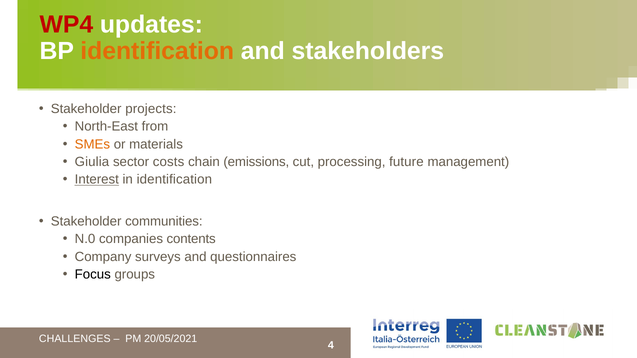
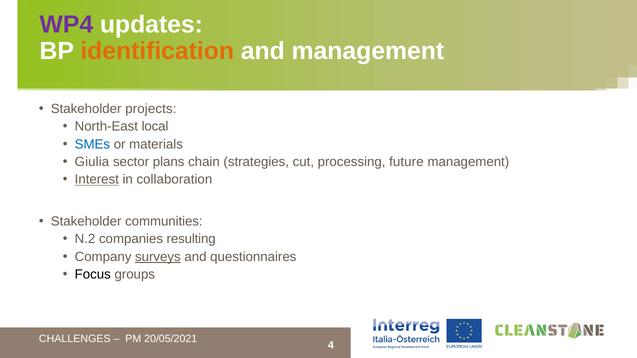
WP4 colour: red -> purple (66, 25)
and stakeholders: stakeholders -> management (368, 51)
from: from -> local (155, 127)
SMEs colour: orange -> blue (92, 144)
costs: costs -> plans (169, 162)
emissions: emissions -> strategies (256, 162)
in identification: identification -> collaboration (174, 180)
N.0: N.0 -> N.2 (85, 239)
contents: contents -> resulting (191, 239)
surveys underline: none -> present (158, 257)
